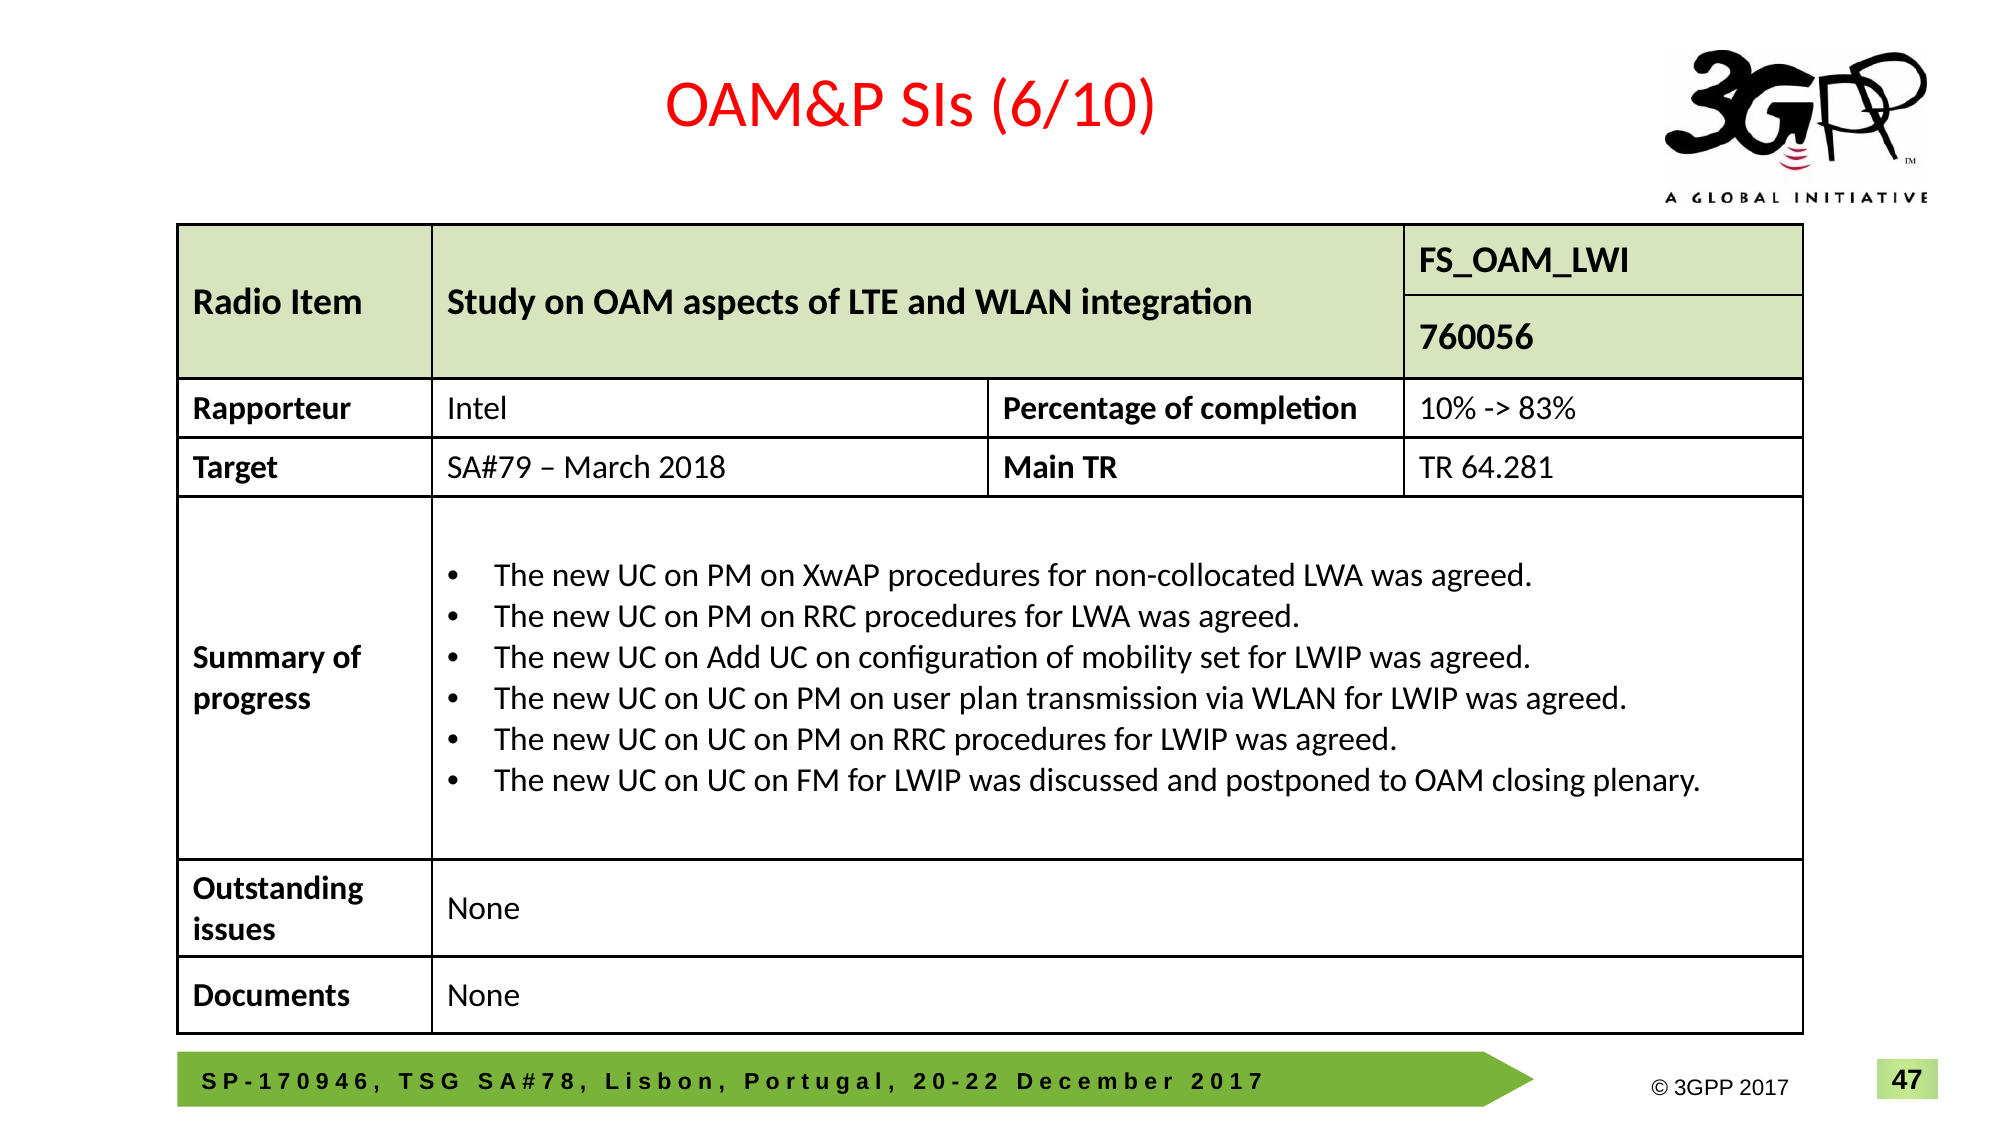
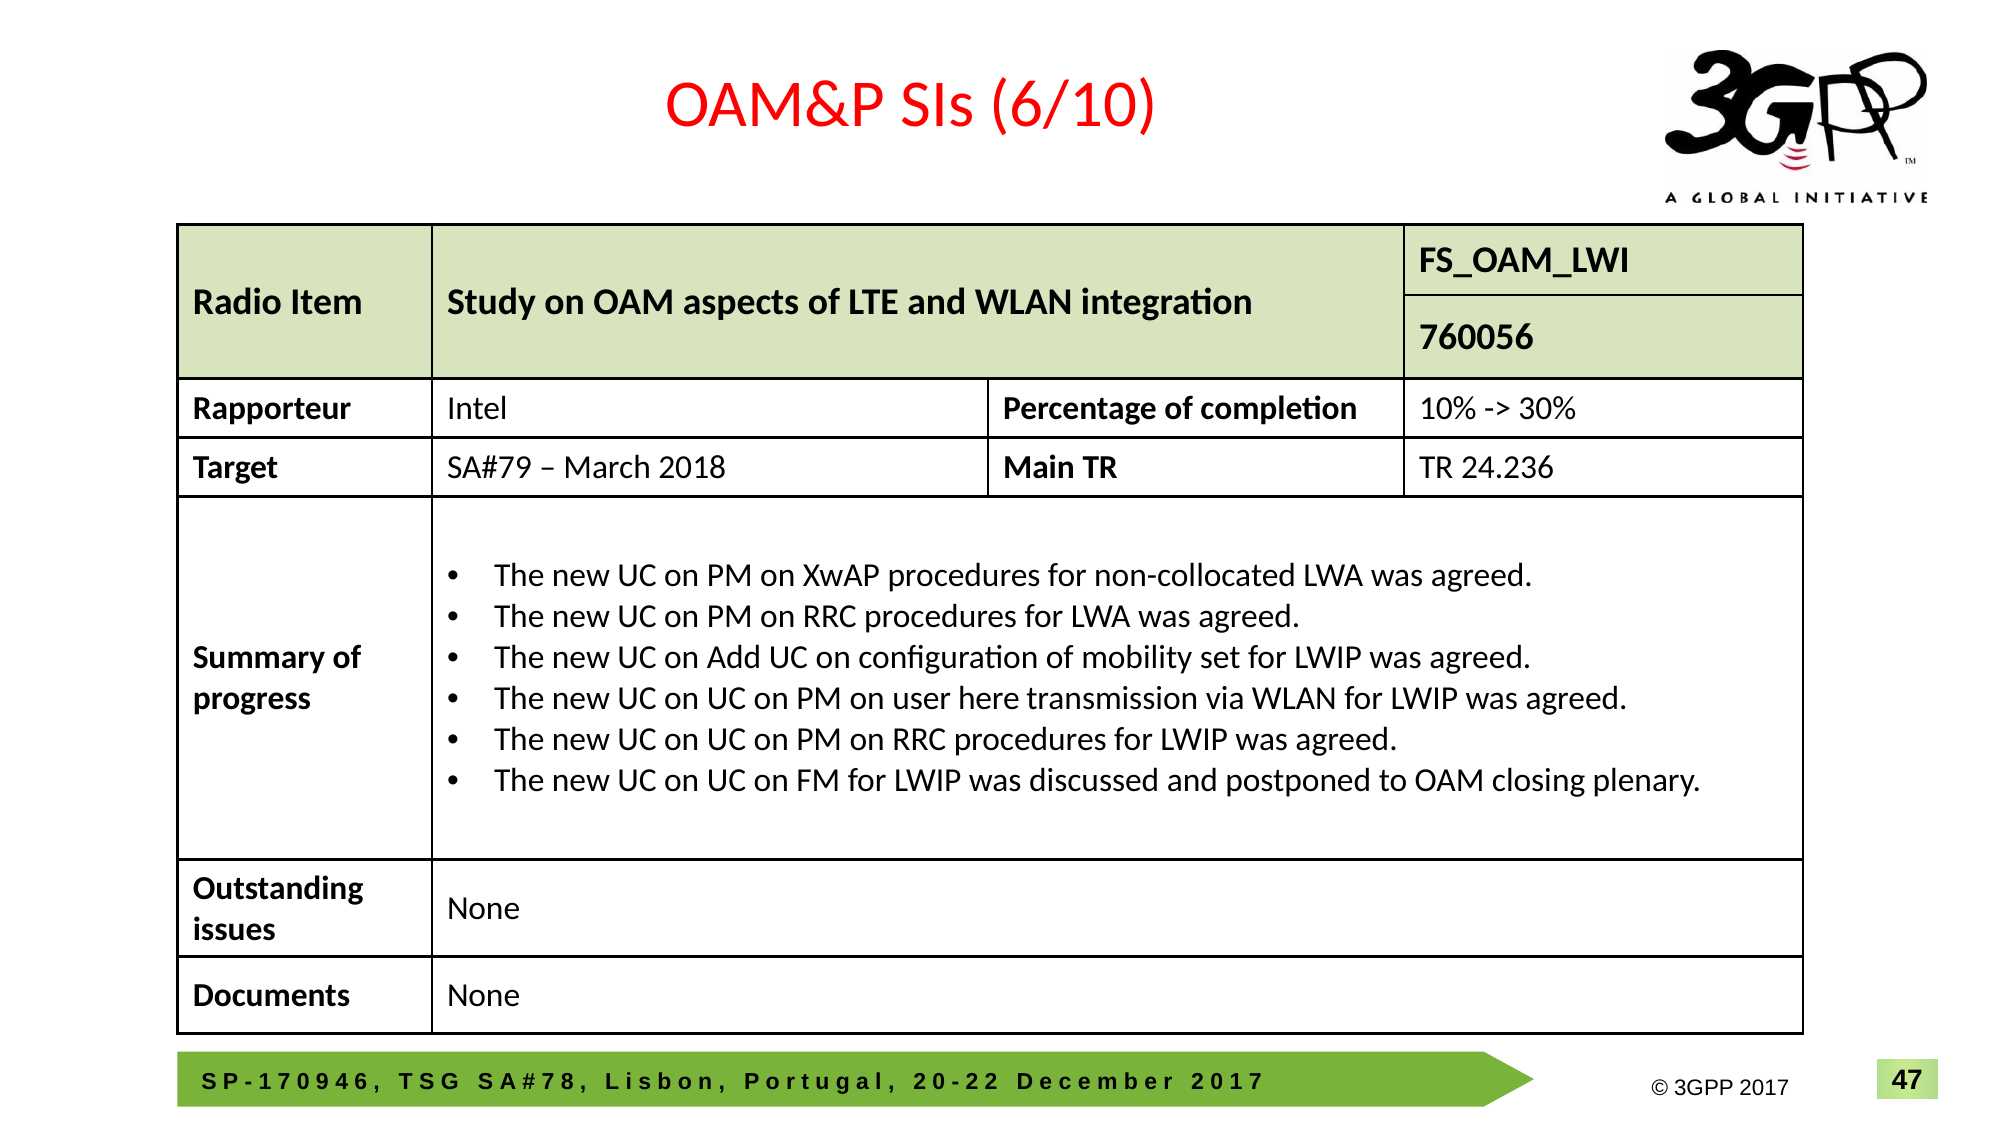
83%: 83% -> 30% (1547, 408)
64.281: 64.281 -> 24.236 (1508, 467)
plan: plan -> here (989, 699)
